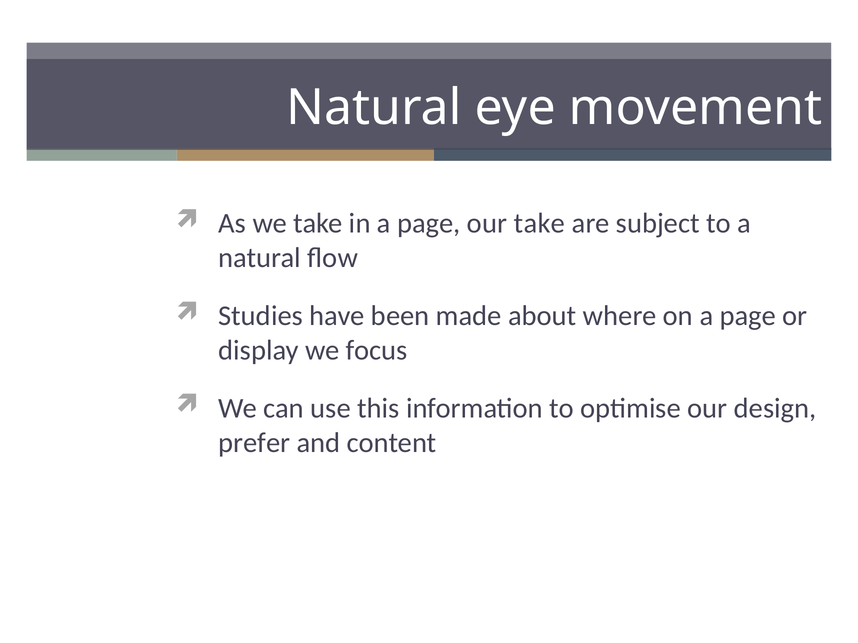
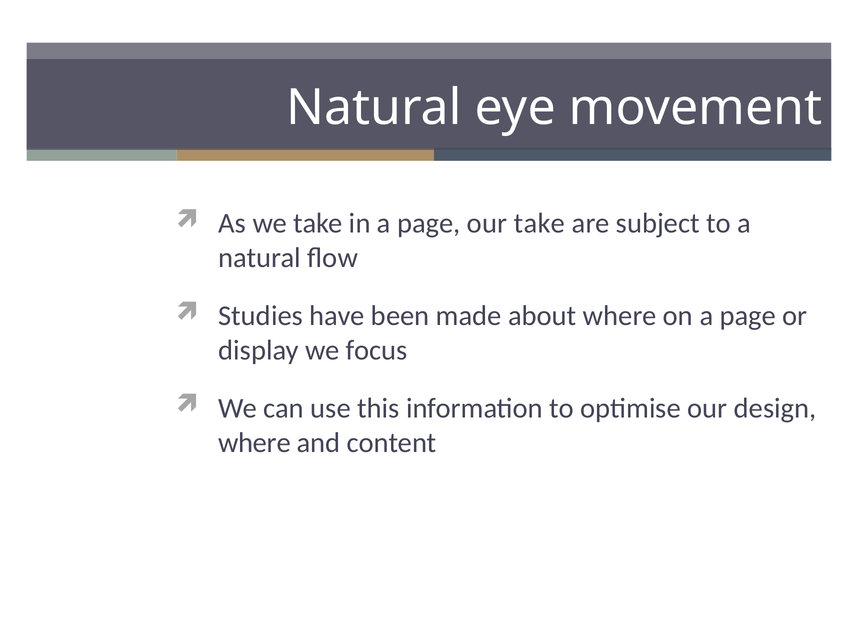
prefer: prefer -> where (254, 443)
